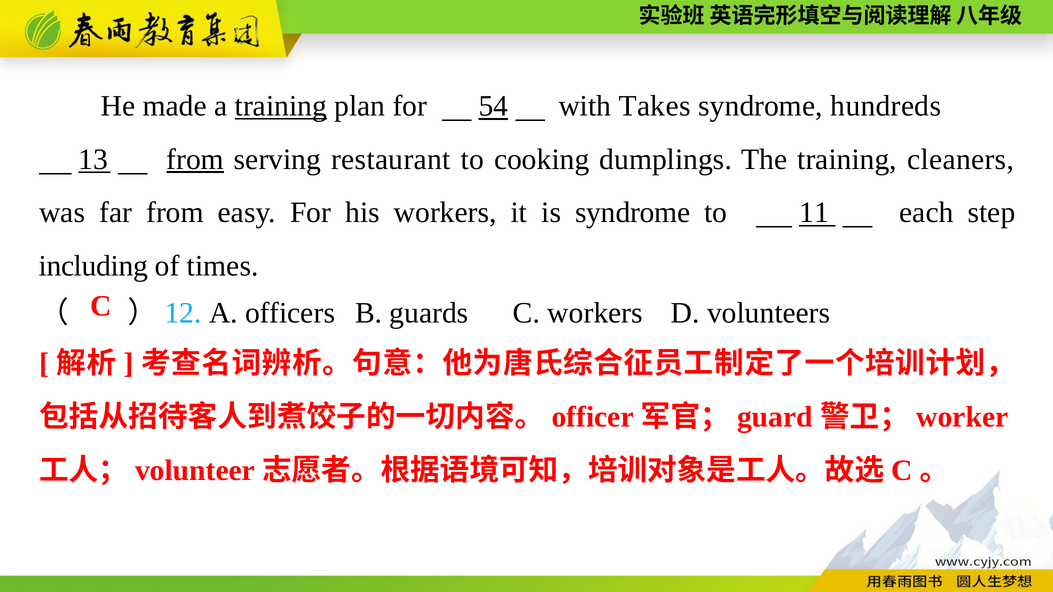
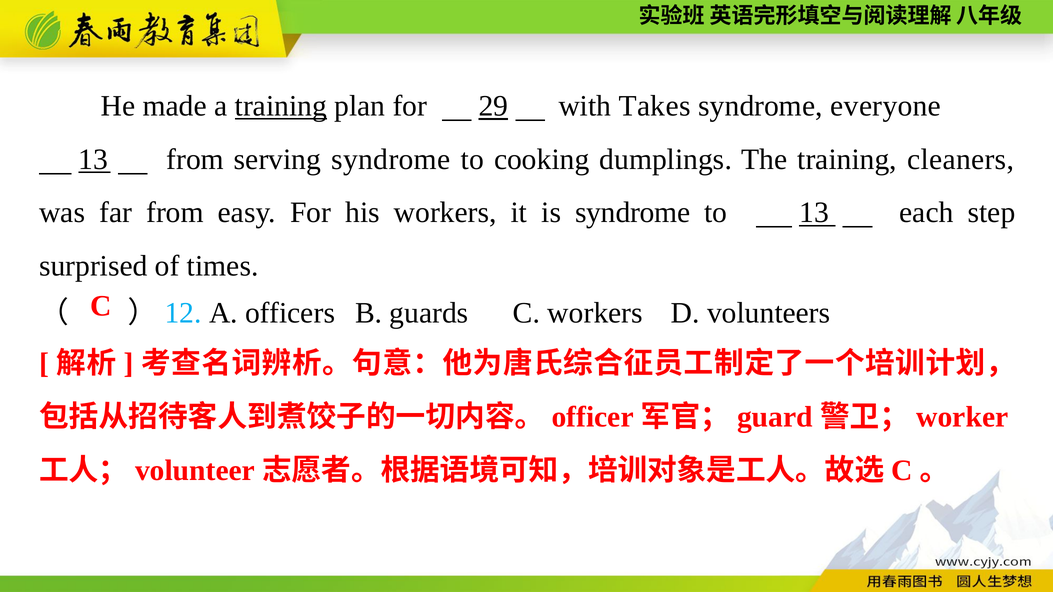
54: 54 -> 29 (493, 106)
hundreds: hundreds -> everyone (886, 106)
from underline: present -> none (195, 159)
serving restaurant: restaurant -> syndrome (391, 159)
to 11: 11 -> 13 (814, 213)
including: including -> surprised (93, 266)
